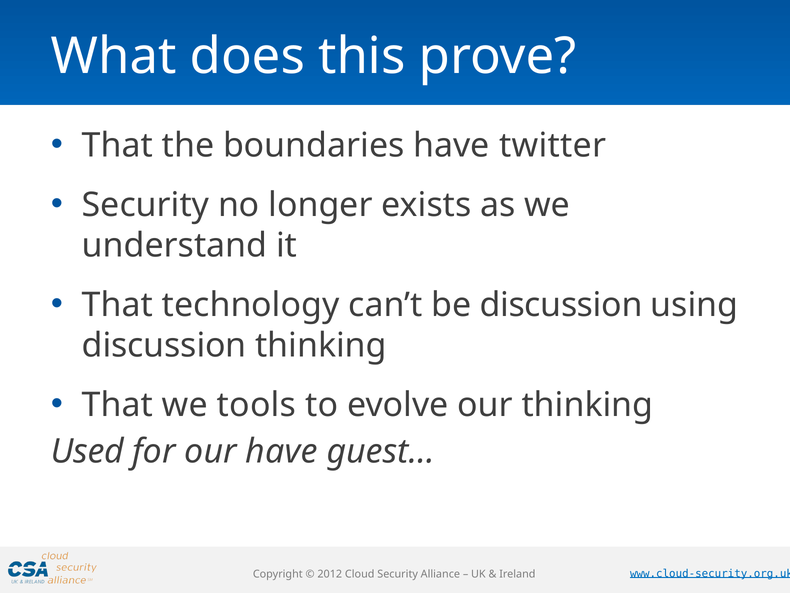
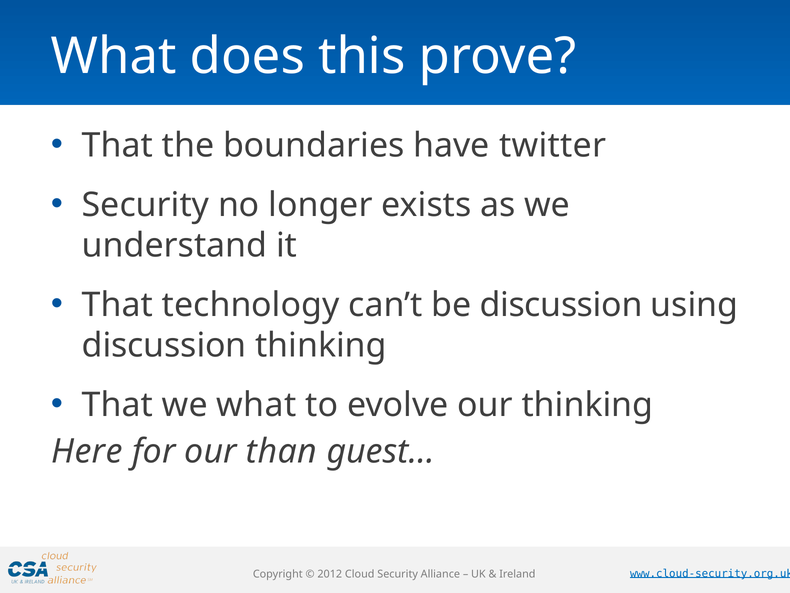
we tools: tools -> what (256, 405)
Used: Used -> Here (87, 451)
our have: have -> than (281, 451)
